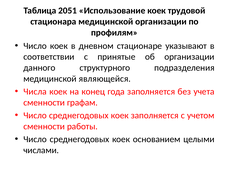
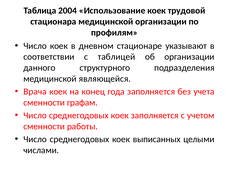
2051: 2051 -> 2004 (68, 11)
принятые: принятые -> таблицей (116, 57)
Числа: Числа -> Врача (35, 92)
основанием: основанием -> выписанных (157, 139)
